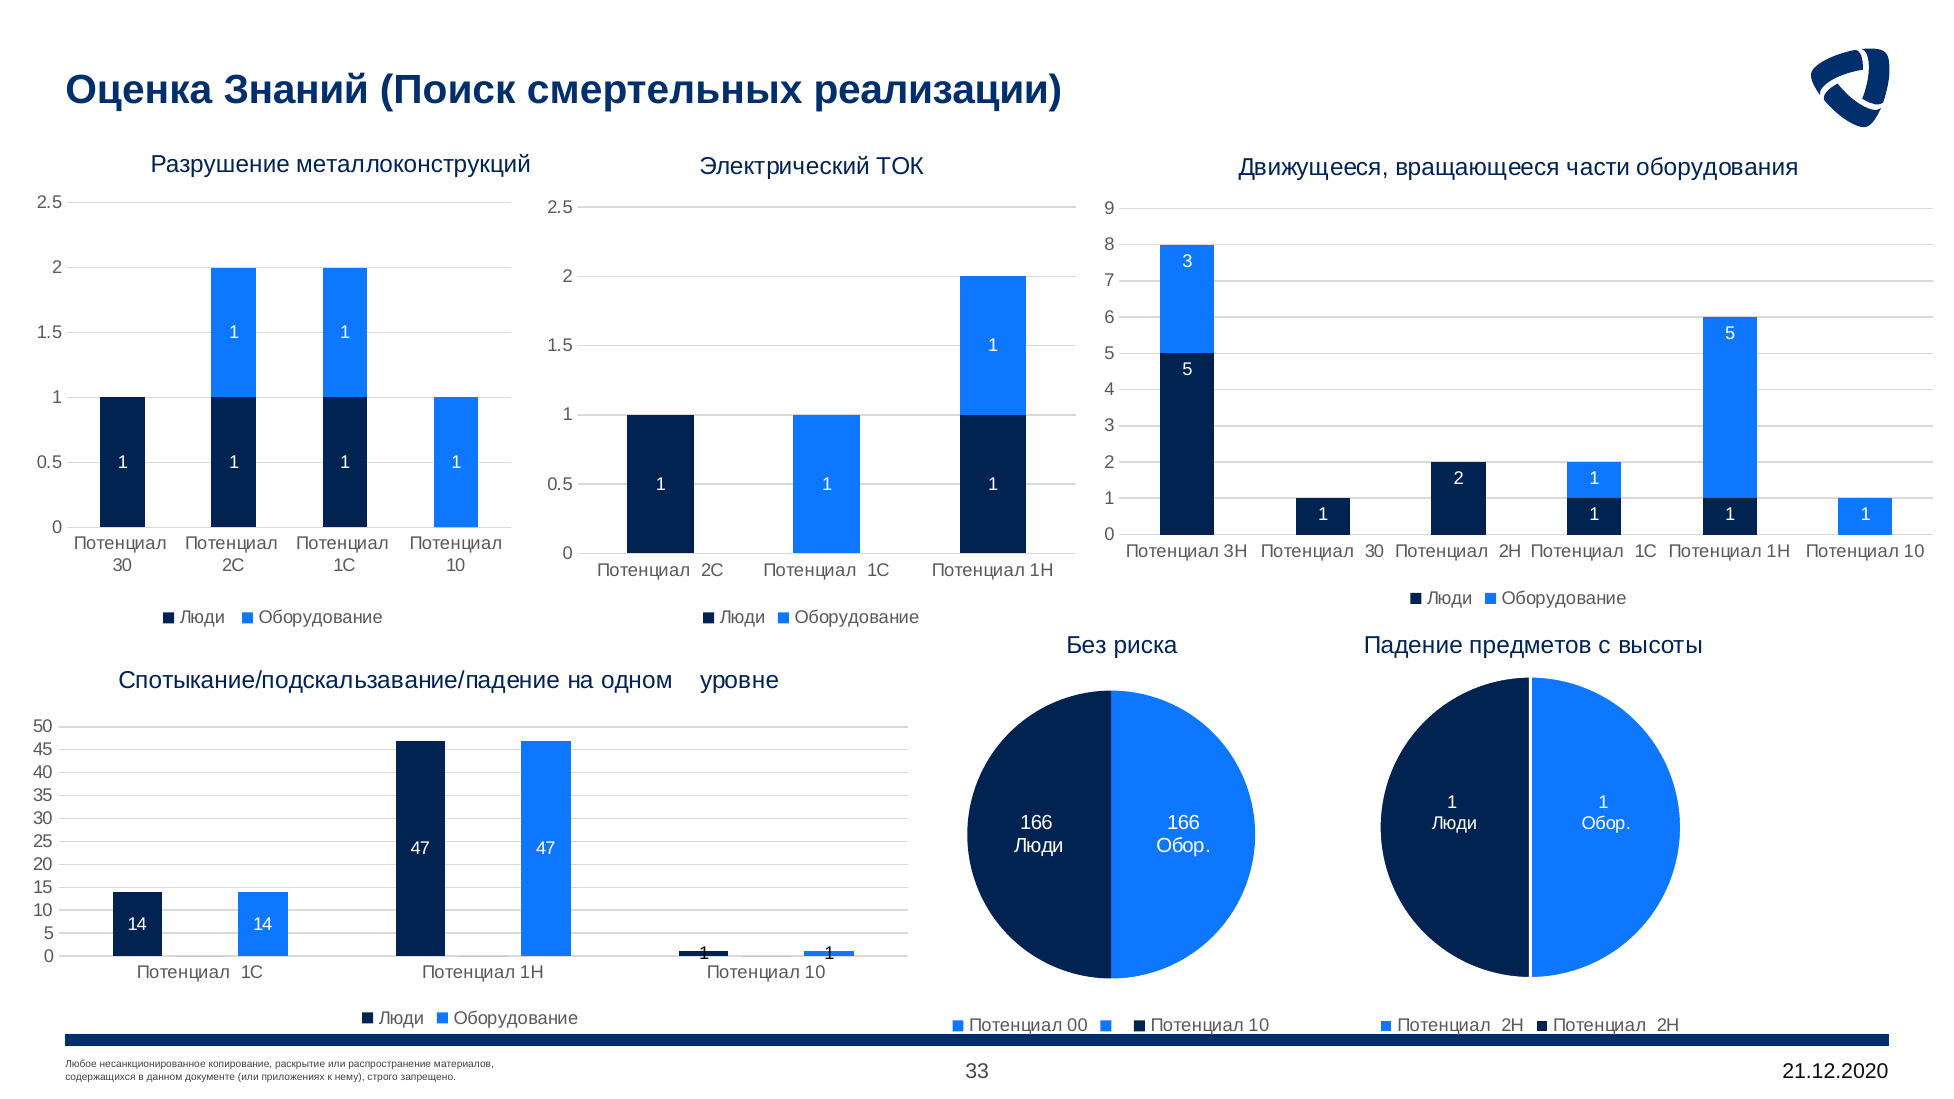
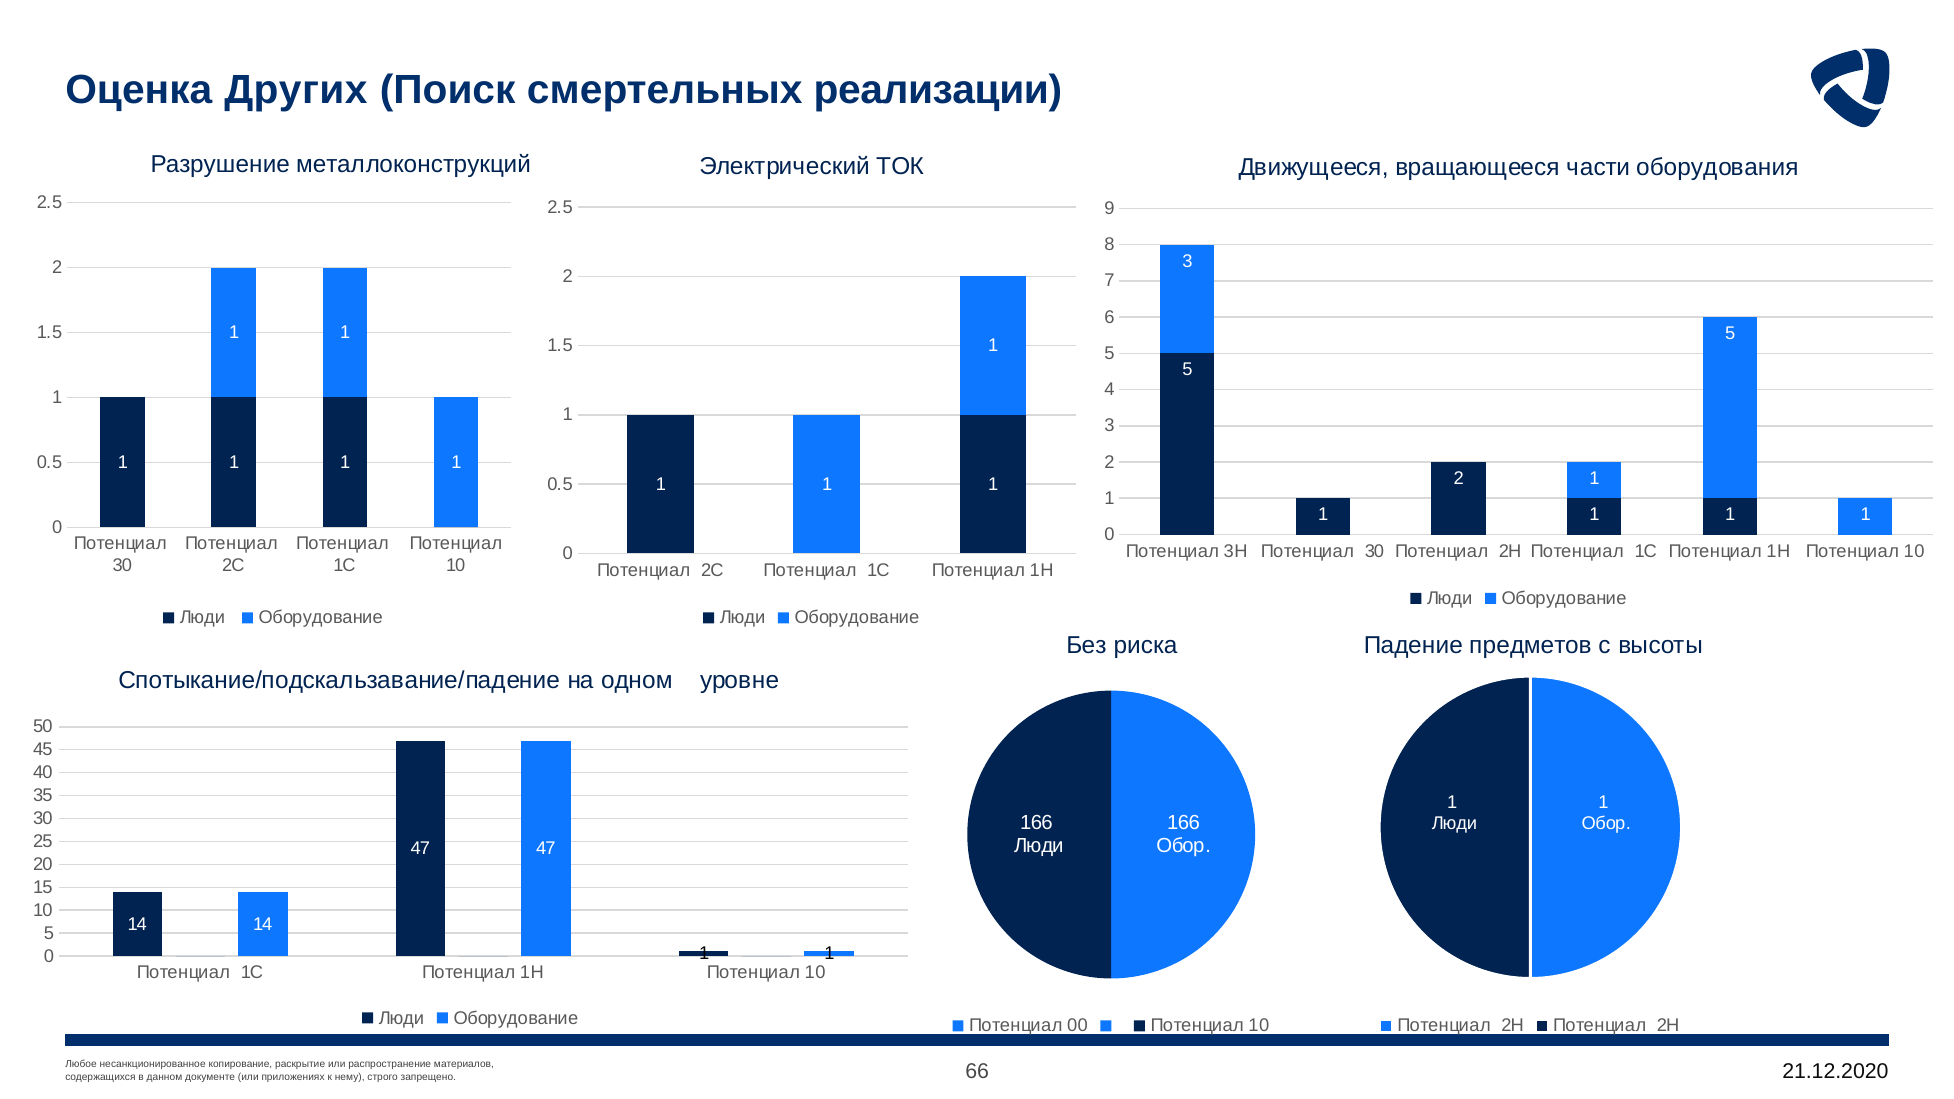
Знаний: Знаний -> Других (296, 90)
33: 33 -> 66 (977, 1072)
